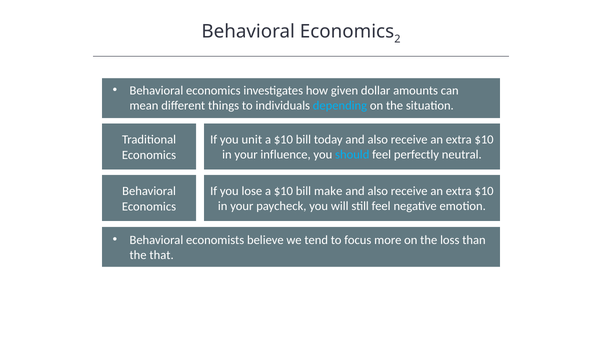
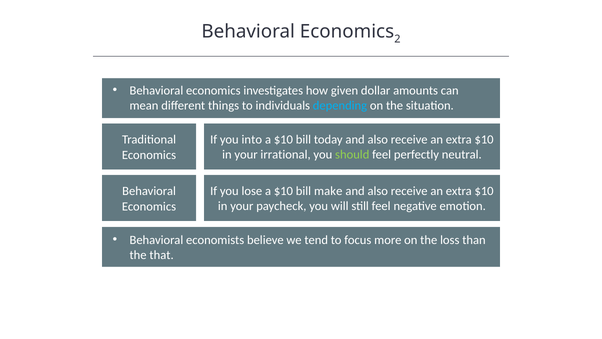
unit: unit -> into (252, 139)
influence: influence -> irrational (286, 155)
should colour: light blue -> light green (352, 155)
